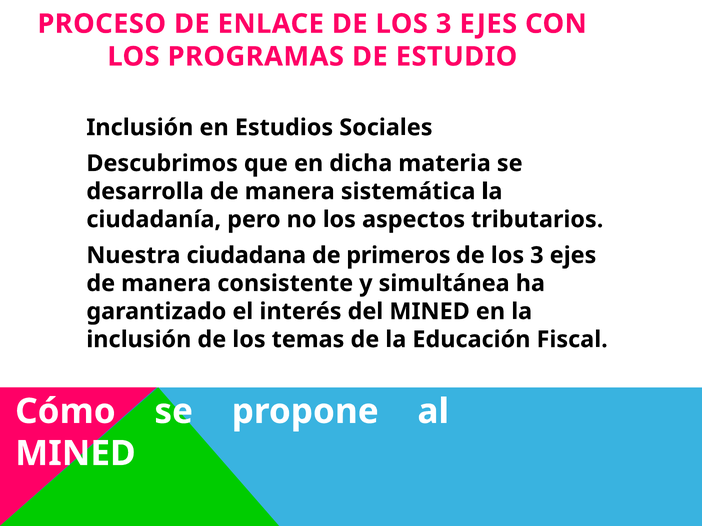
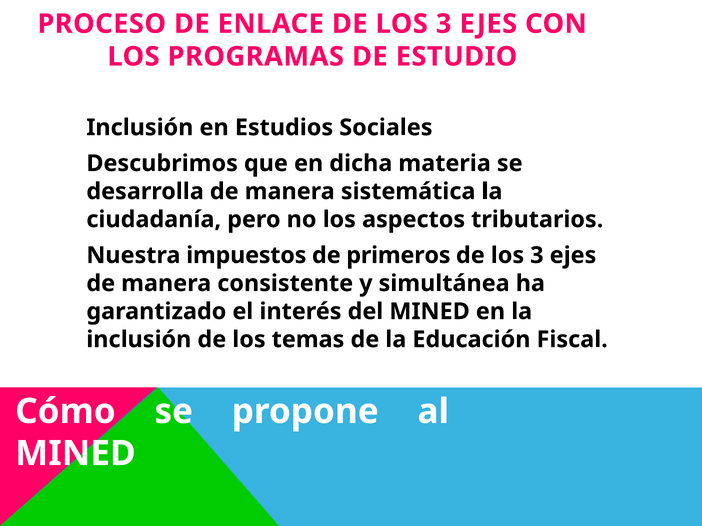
ciudadana: ciudadana -> impuestos (246, 256)
